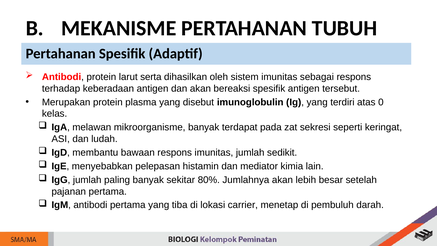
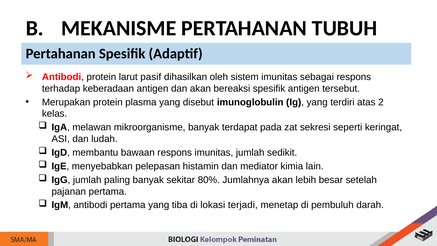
serta: serta -> pasif (151, 77)
0: 0 -> 2 (381, 102)
carrier: carrier -> terjadi (243, 205)
